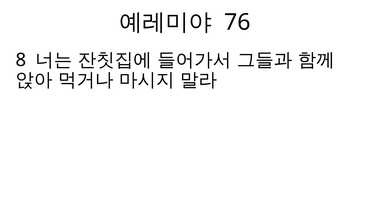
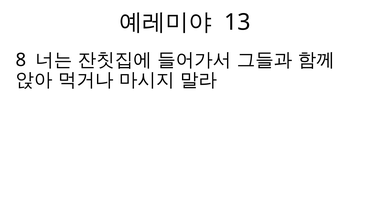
76: 76 -> 13 (237, 22)
